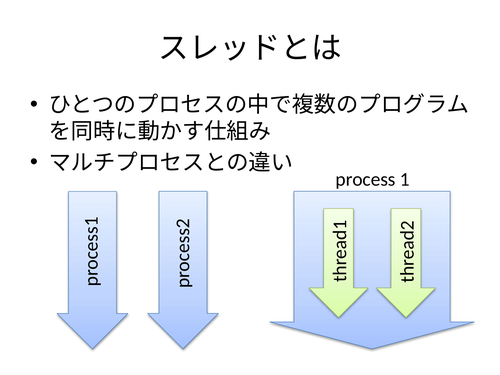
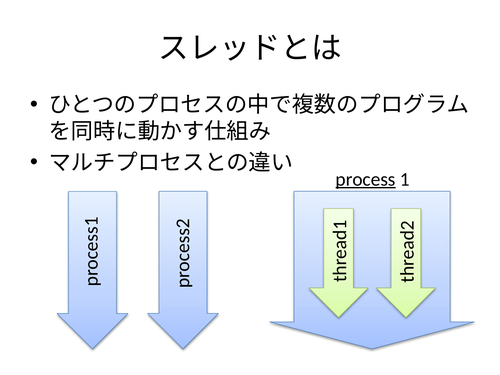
process underline: none -> present (366, 179)
